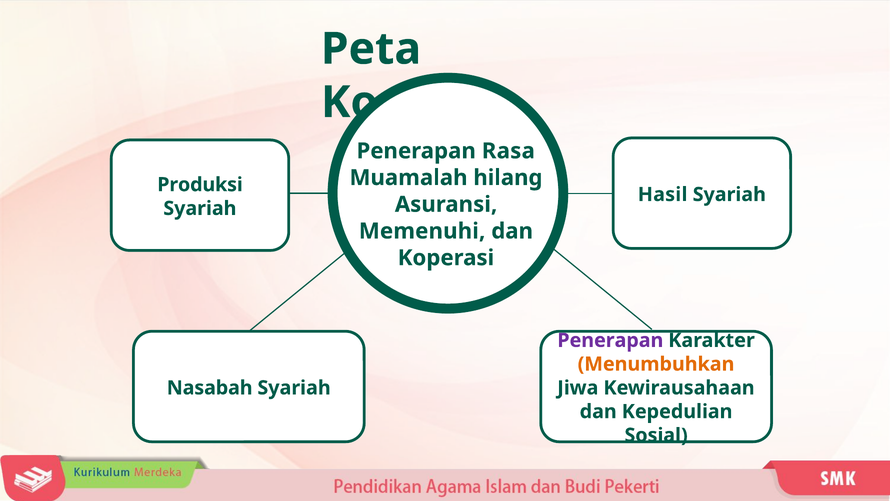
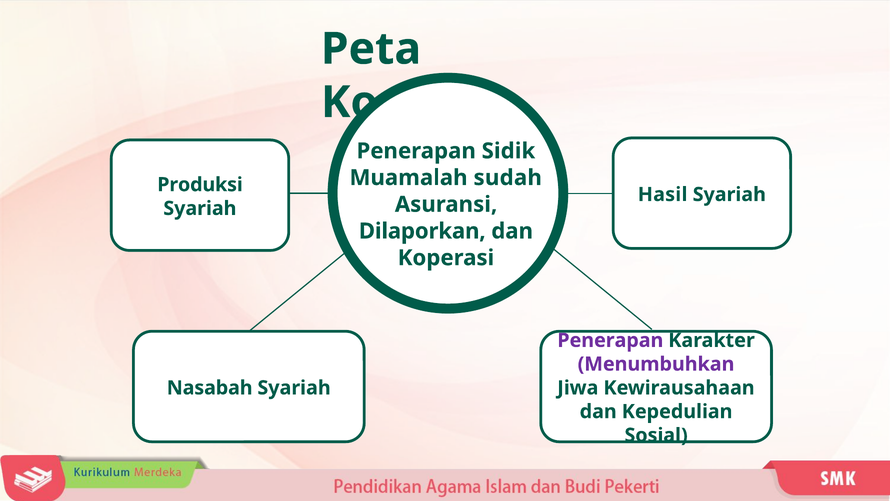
Rasa: Rasa -> Sidik (508, 151)
hilang: hilang -> sudah (508, 178)
Memenuhi: Memenuhi -> Dilaporkan (422, 231)
Menumbuhkan colour: orange -> purple (656, 364)
